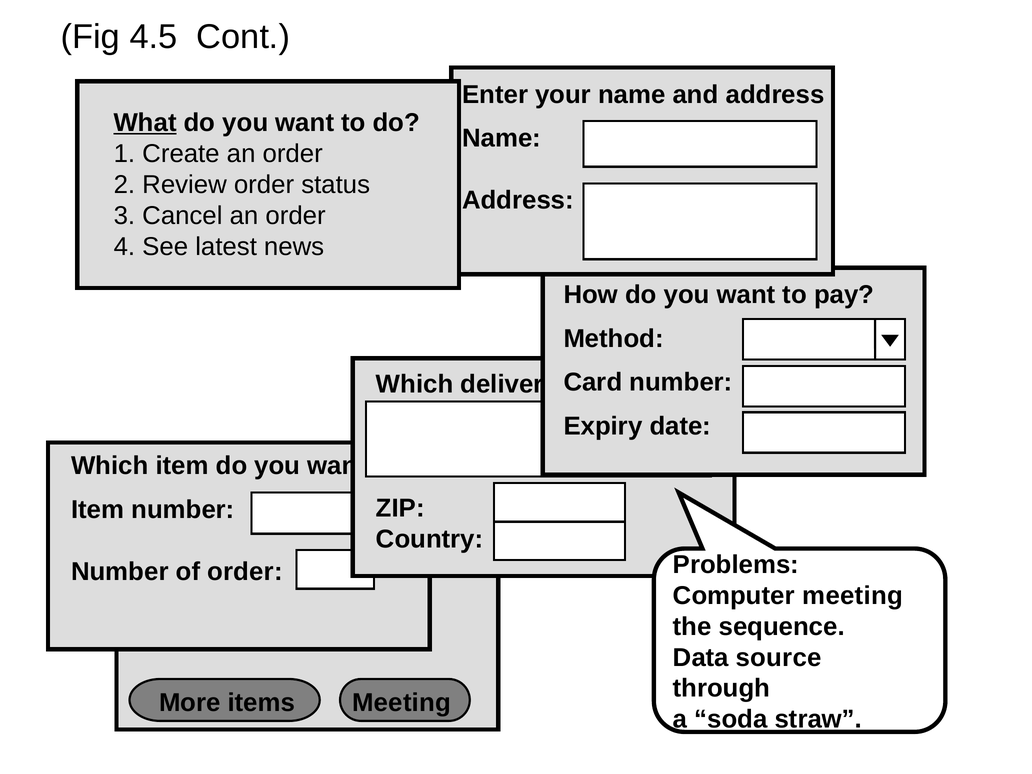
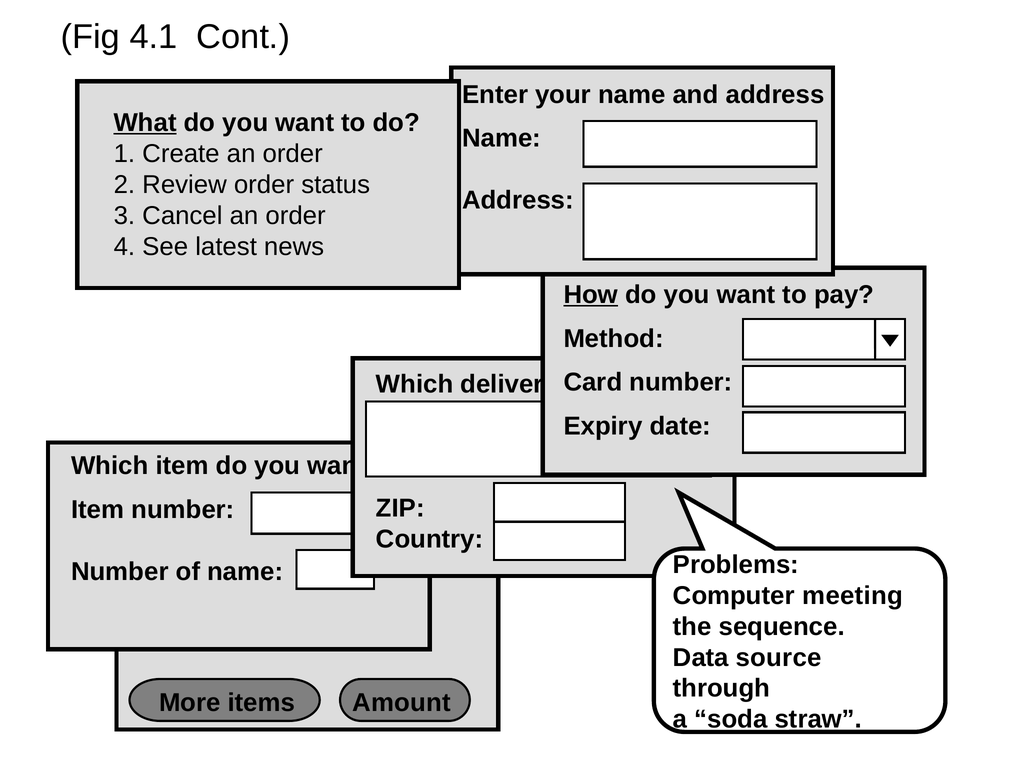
4.5: 4.5 -> 4.1 (153, 37)
How underline: none -> present (591, 295)
of order: order -> name (245, 572)
items Meeting: Meeting -> Amount (402, 703)
